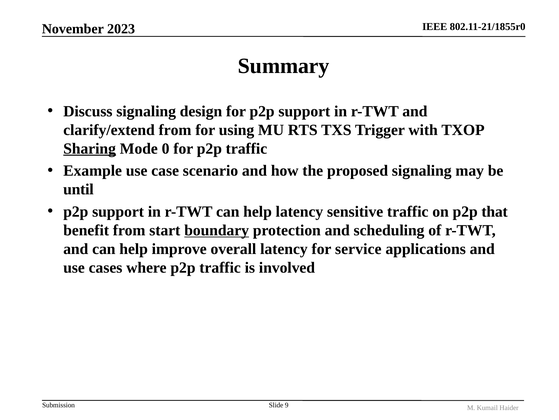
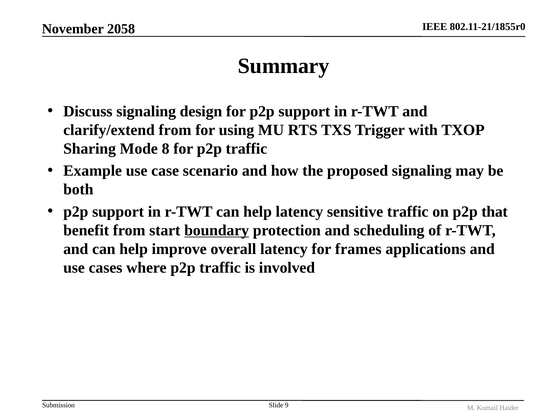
2023: 2023 -> 2058 (121, 29)
Sharing underline: present -> none (90, 148)
0: 0 -> 8 (166, 148)
until: until -> both (78, 189)
service: service -> frames (358, 249)
